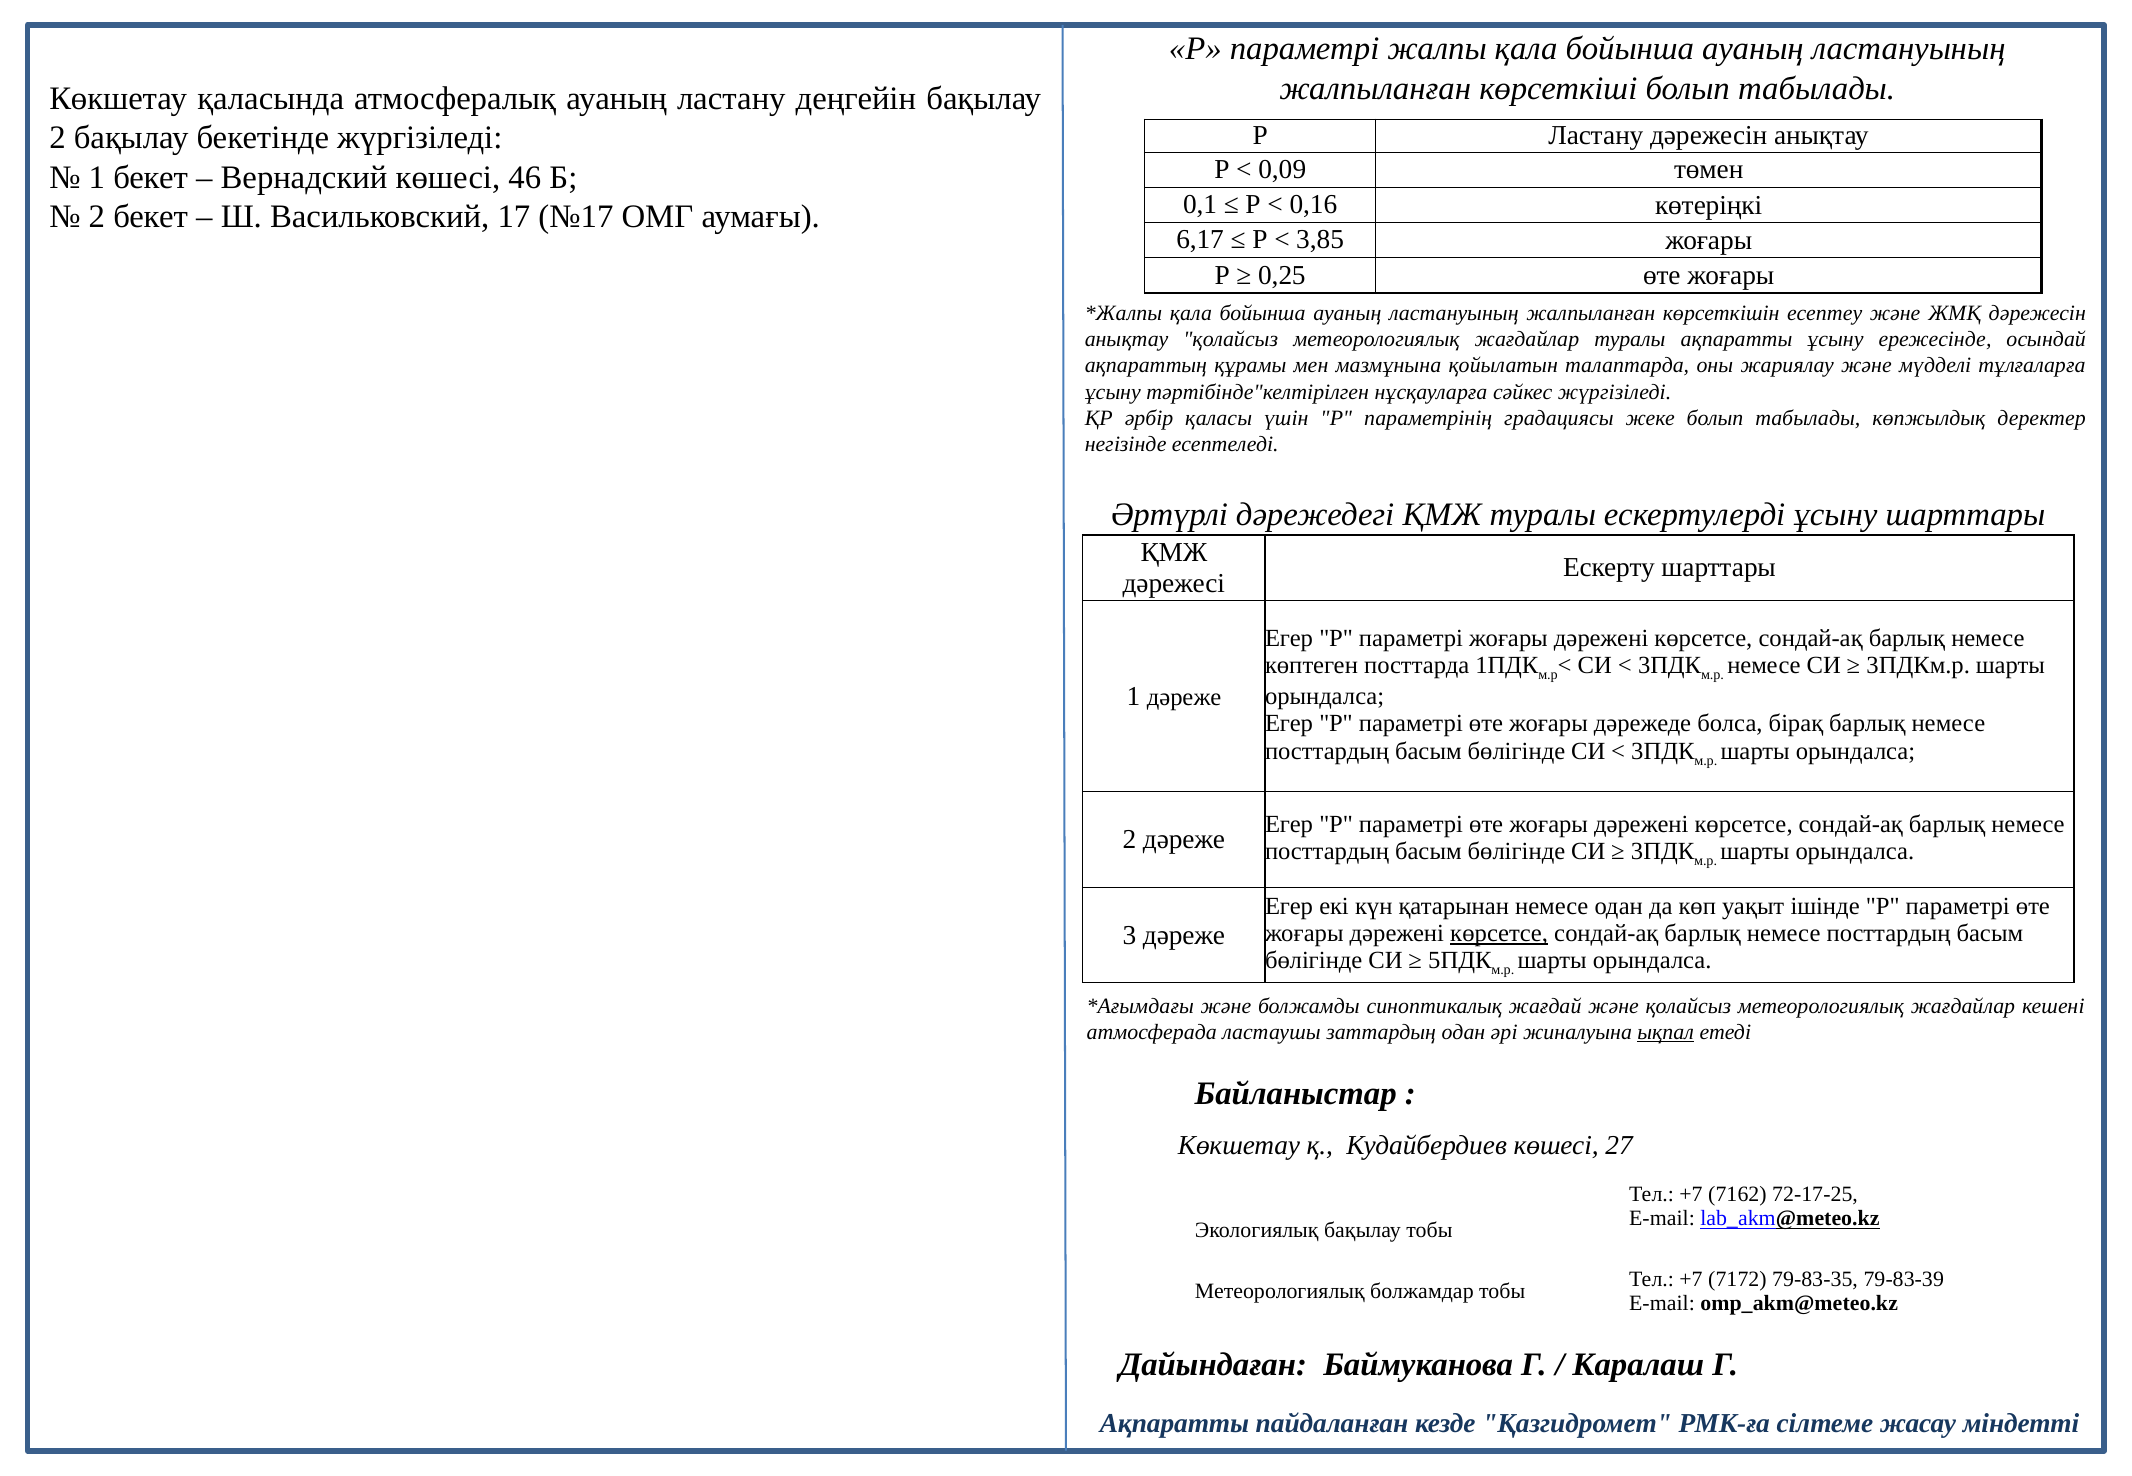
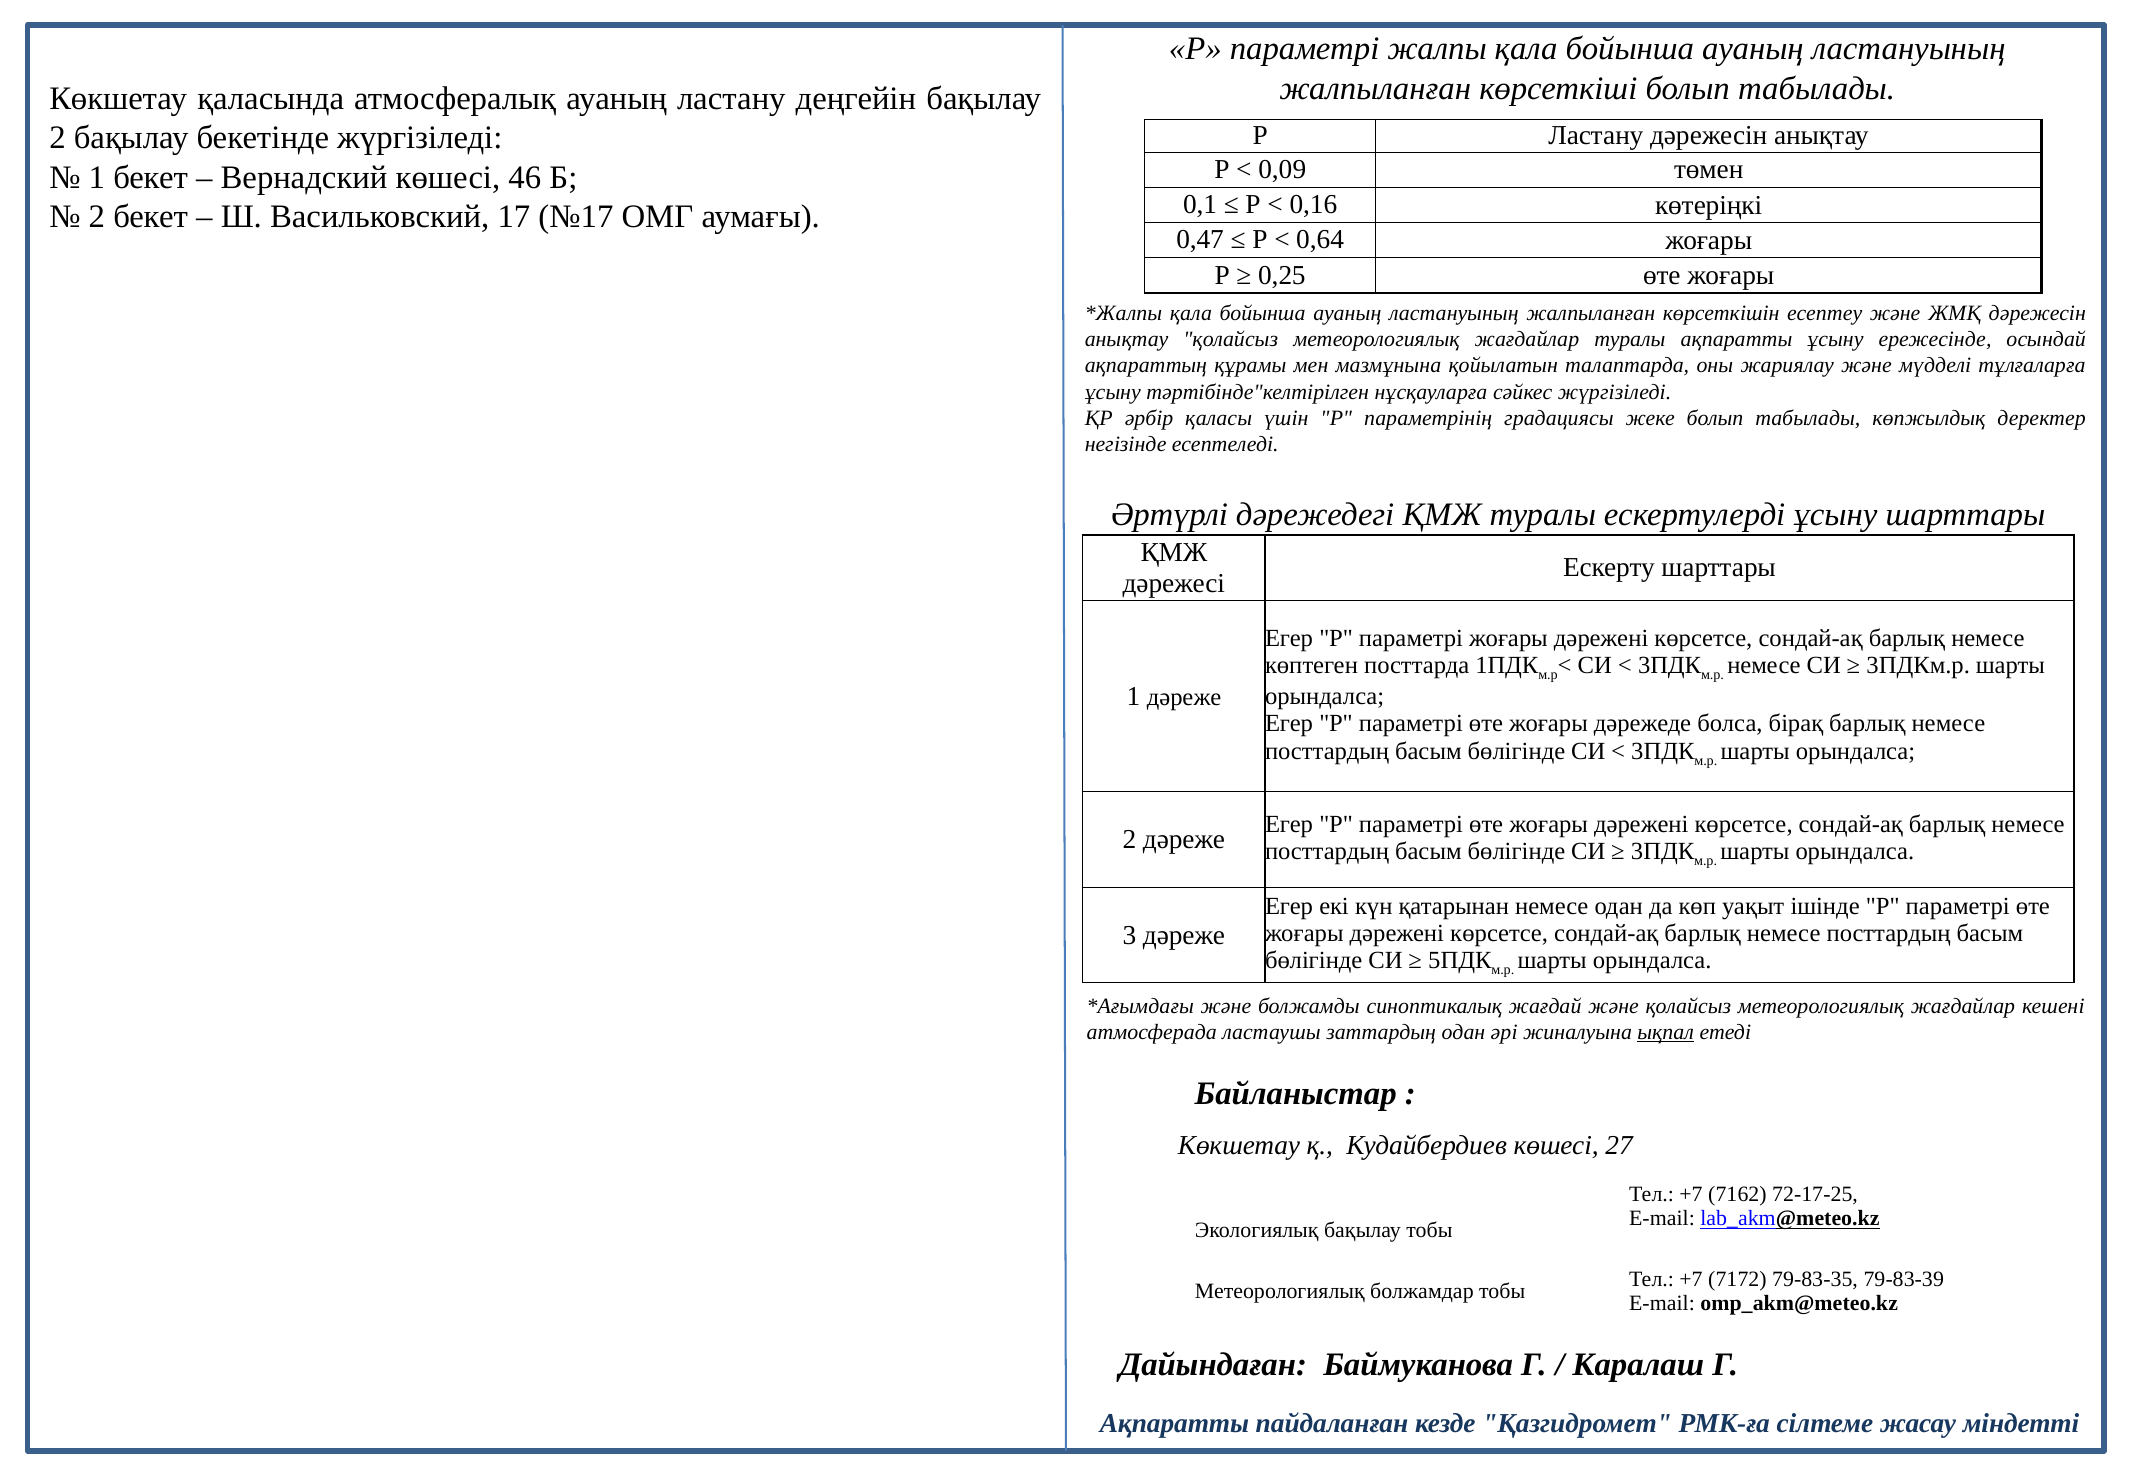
6,17: 6,17 -> 0,47 (1200, 240)
3,85: 3,85 -> 0,64 (1320, 240)
көрсетсе underline: present -> none (1499, 933)
